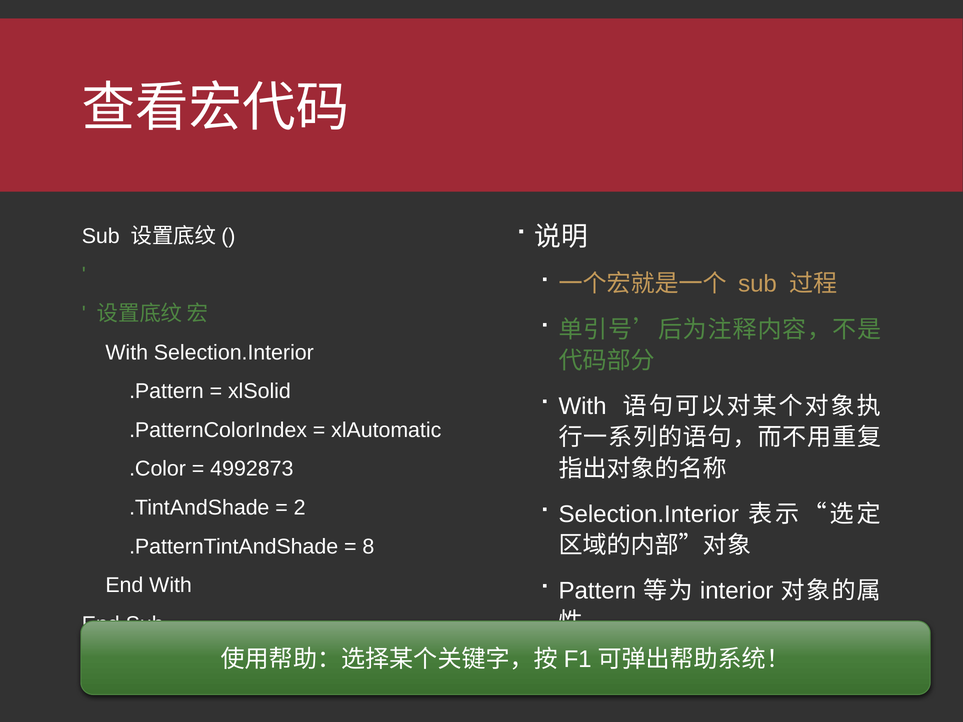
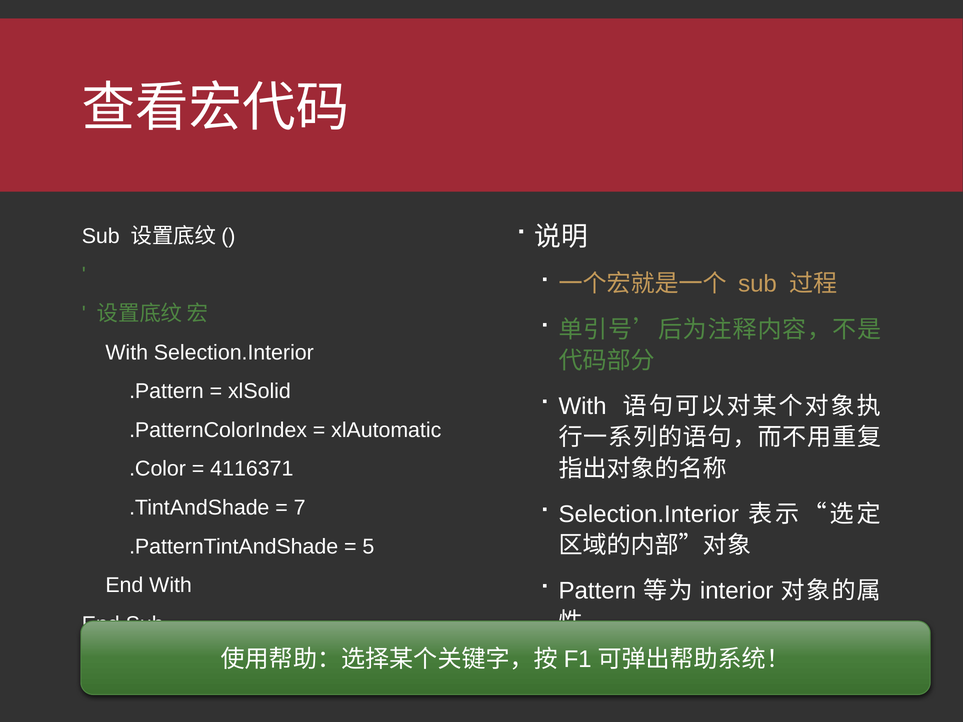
4992873: 4992873 -> 4116371 (252, 469)
2: 2 -> 7 (300, 508)
8: 8 -> 5 (368, 547)
